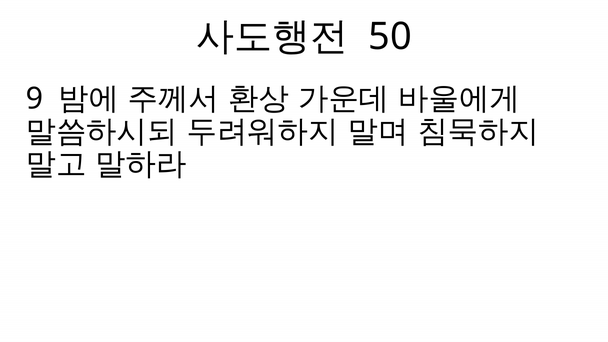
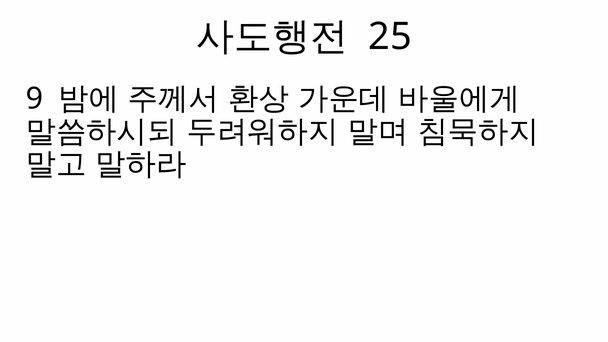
50: 50 -> 25 (390, 37)
